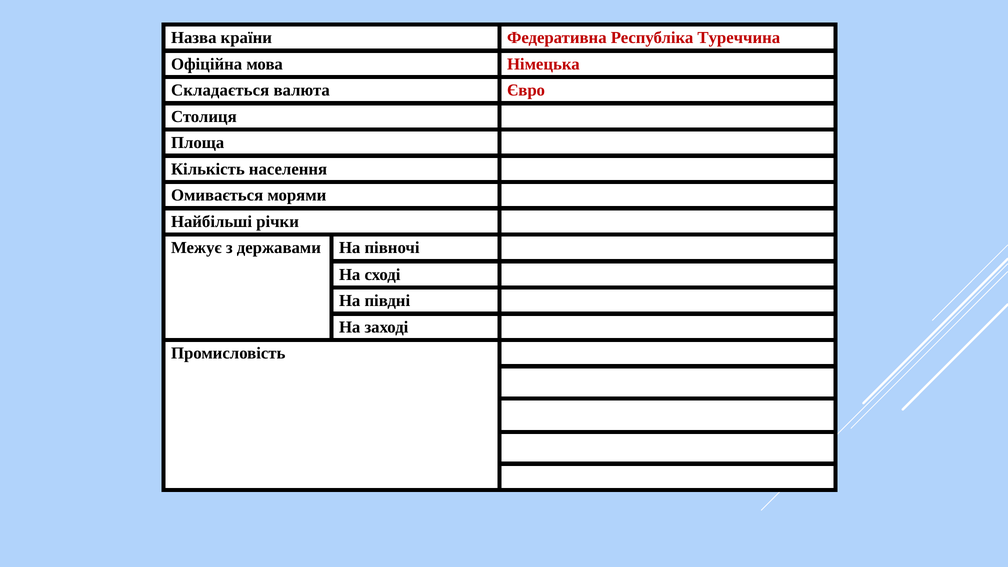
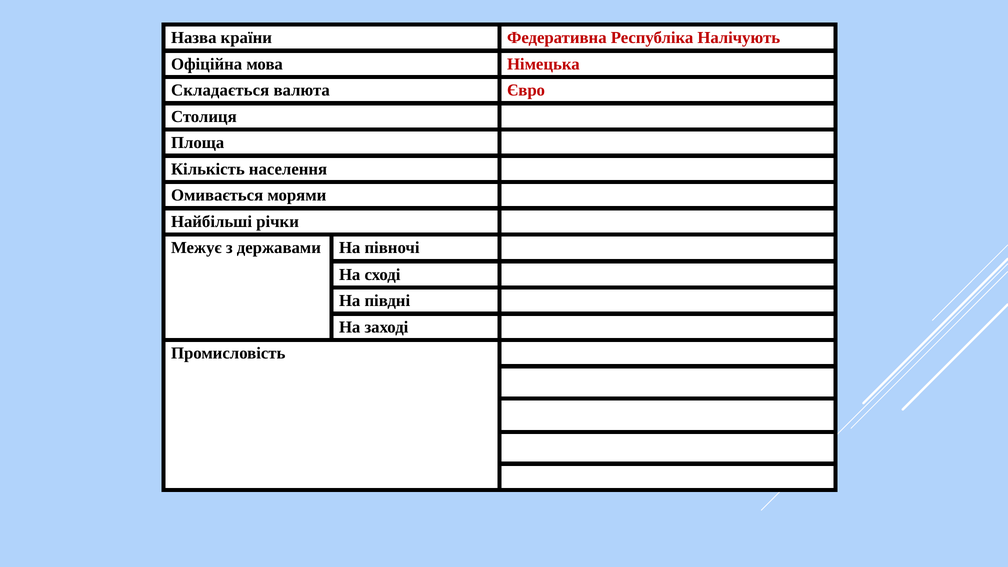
Туреччина: Туреччина -> Налічують (739, 38)
